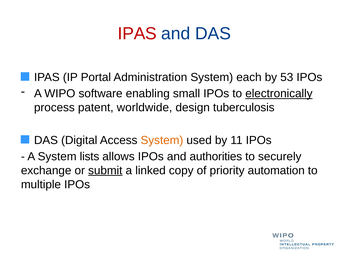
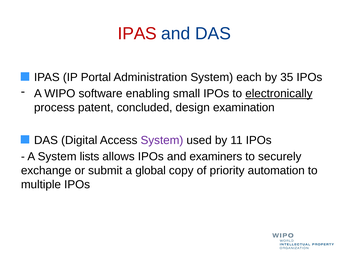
53: 53 -> 35 (287, 77)
worldwide: worldwide -> concluded (145, 107)
tuberculosis: tuberculosis -> examination (244, 107)
System colour: orange -> purple (162, 140)
authorities: authorities -> examiners (216, 156)
submit underline: present -> none (105, 170)
linked: linked -> global (151, 170)
